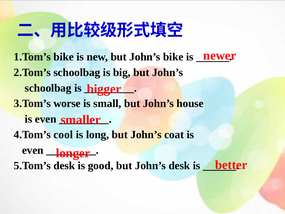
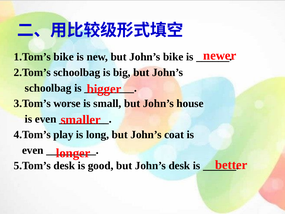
cool: cool -> play (63, 134)
